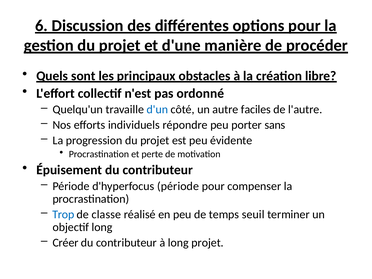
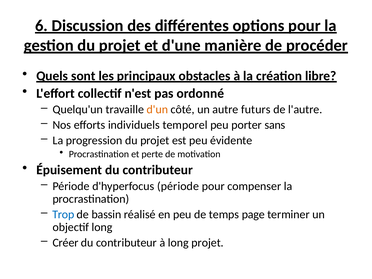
d'un colour: blue -> orange (157, 109)
faciles: faciles -> futurs (256, 109)
répondre: répondre -> temporel (185, 125)
classe: classe -> bassin (106, 214)
seuil: seuil -> page (253, 214)
